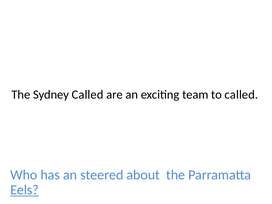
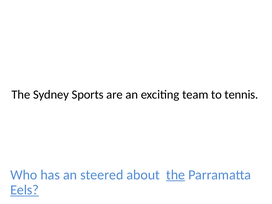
Sydney Called: Called -> Sports (88, 95)
to called: called -> tennis (241, 95)
the underline: none -> present (176, 175)
